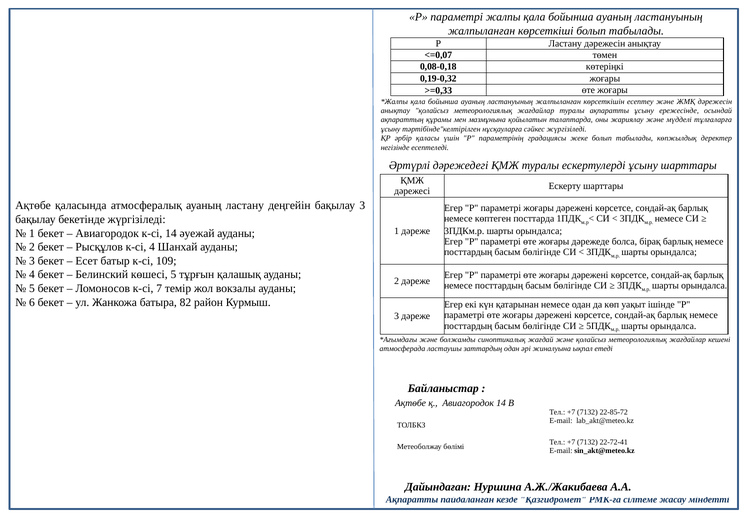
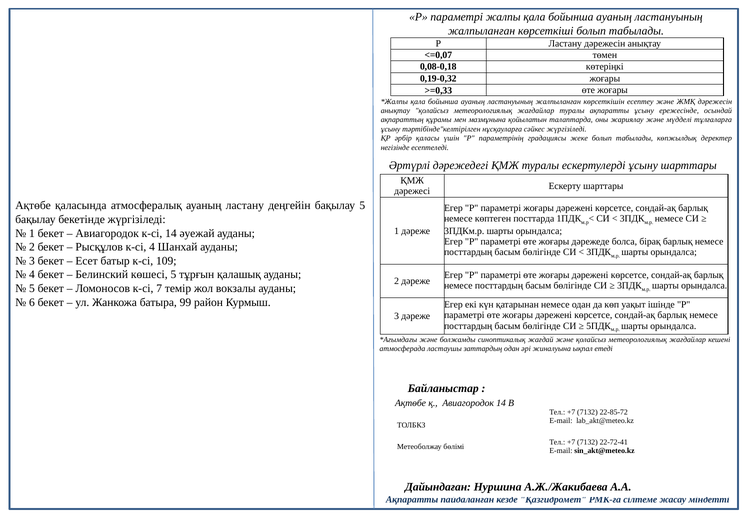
бақылау 3: 3 -> 5 (362, 206)
82: 82 -> 99 (185, 302)
